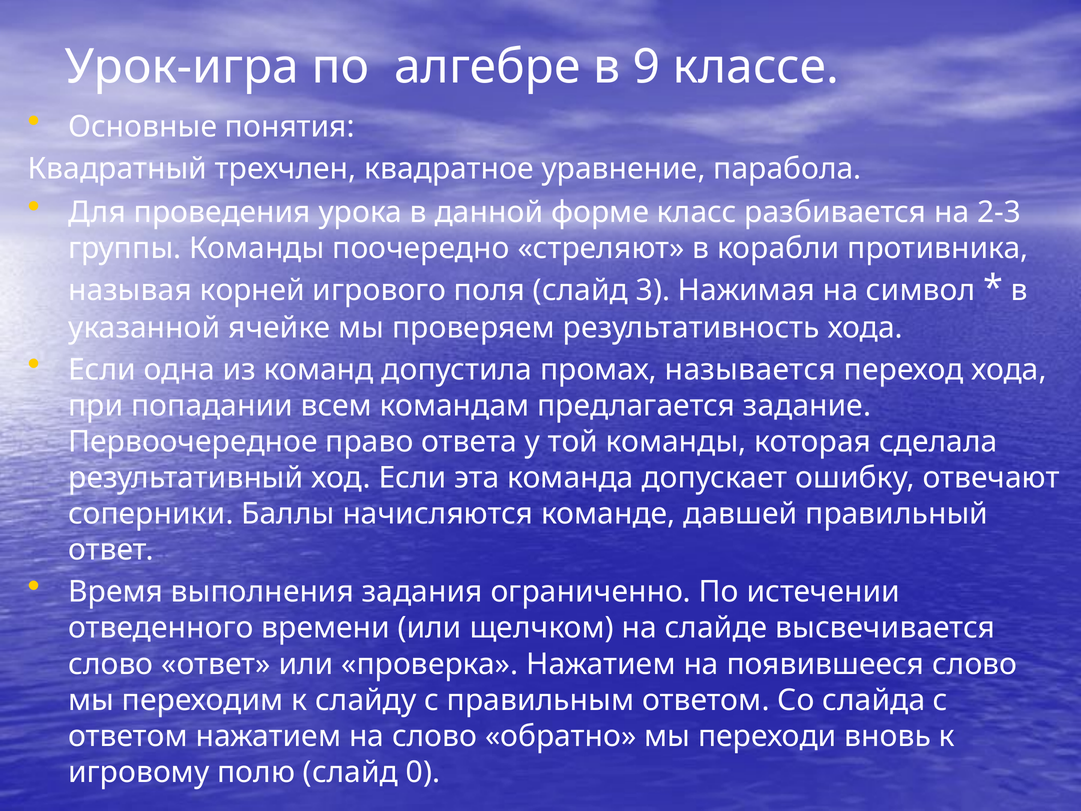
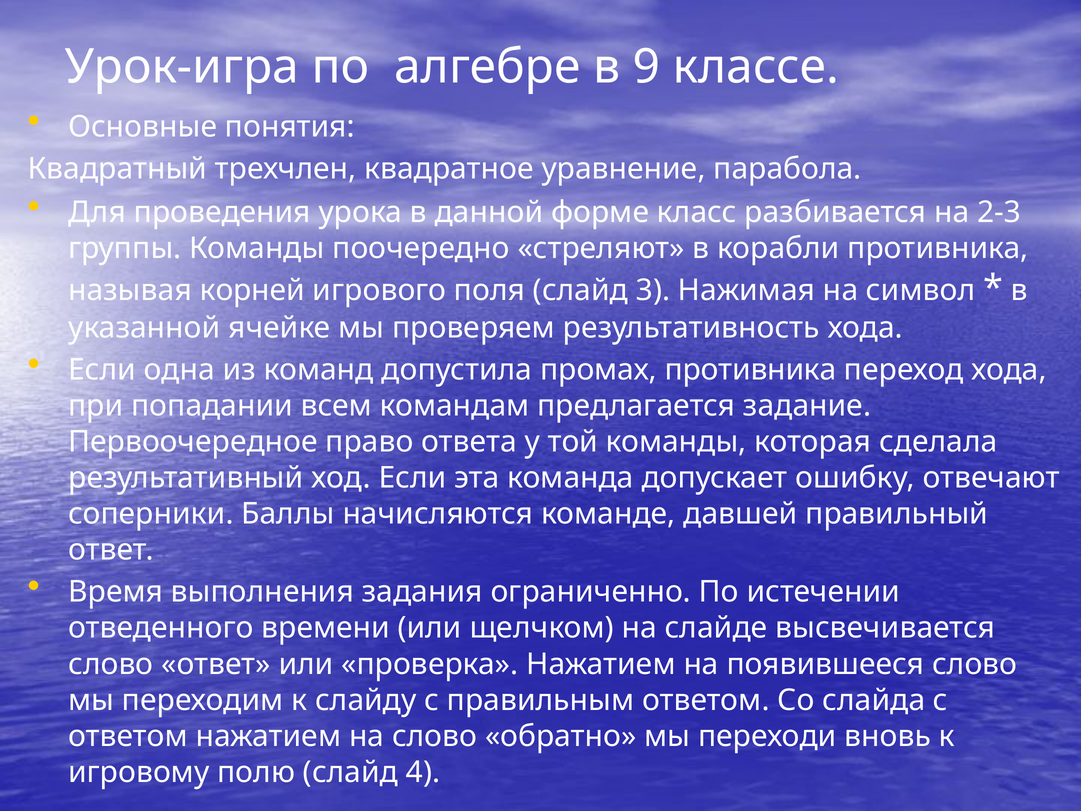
промах называется: называется -> противника (751, 370)
0: 0 -> 4 (423, 772)
